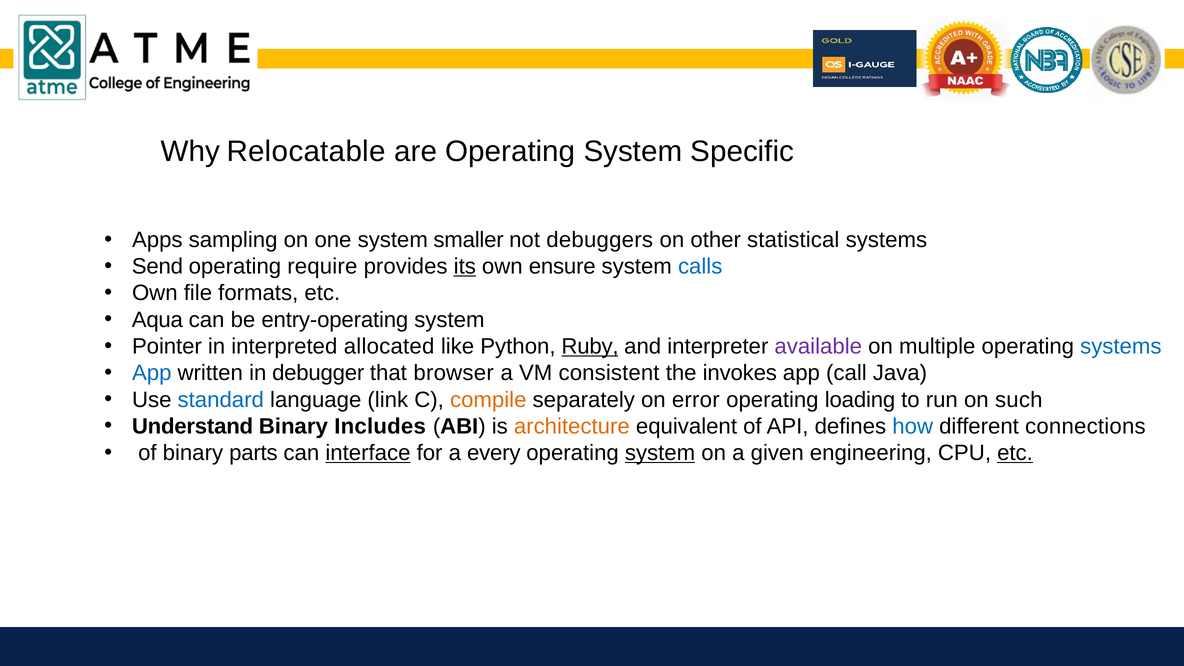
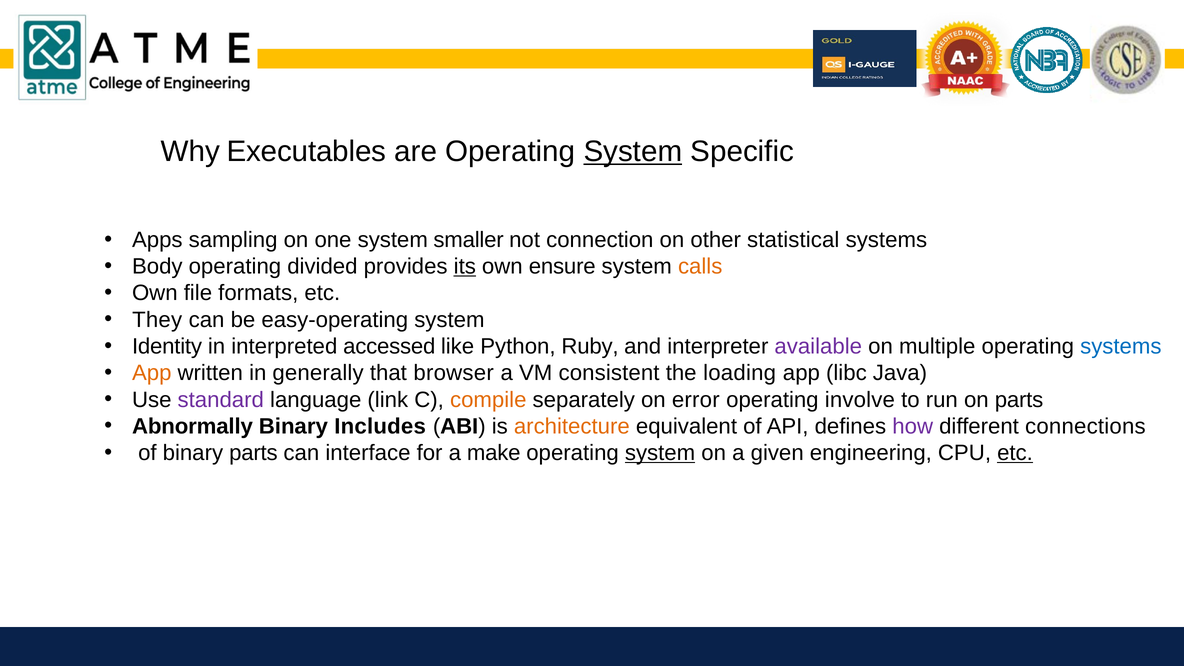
Relocatable: Relocatable -> Executables (306, 152)
System underline: none -> present (633, 152)
debuggers: debuggers -> connection (600, 240)
Send: Send -> Body (157, 267)
require: require -> divided (322, 267)
calls colour: blue -> orange (700, 267)
Aqua: Aqua -> They (157, 320)
entry-operating: entry-operating -> easy-operating (335, 320)
Pointer: Pointer -> Identity (167, 346)
allocated: allocated -> accessed (389, 346)
Ruby underline: present -> none (590, 346)
App colour: blue -> orange (152, 373)
debugger: debugger -> generally (318, 373)
invokes: invokes -> loading (740, 373)
call: call -> libc (846, 373)
standard colour: blue -> purple (221, 400)
loading: loading -> involve (860, 400)
on such: such -> parts (1019, 400)
Understand: Understand -> Abnormally (192, 426)
how colour: blue -> purple (913, 426)
interface underline: present -> none (368, 453)
every: every -> make (494, 453)
